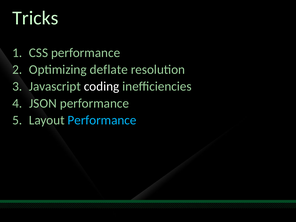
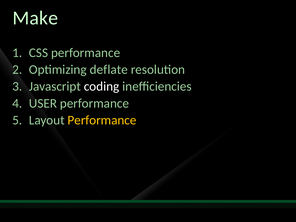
Tricks: Tricks -> Make (35, 18)
JSON: JSON -> USER (43, 103)
Performance colour: light blue -> yellow (102, 120)
